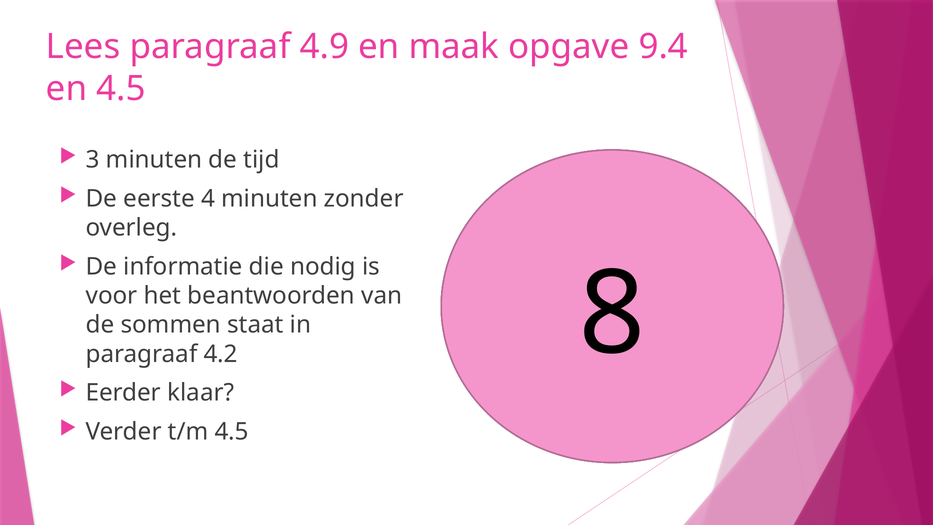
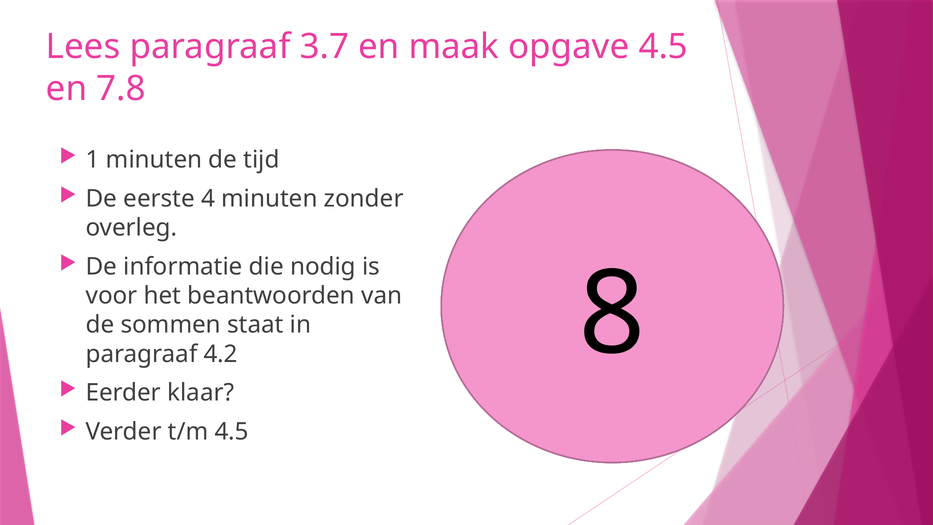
4.9: 4.9 -> 3.7 (324, 47)
opgave 9.4: 9.4 -> 4.5 (663, 47)
en 4.5: 4.5 -> 7.8 (121, 89)
3: 3 -> 1 (93, 160)
